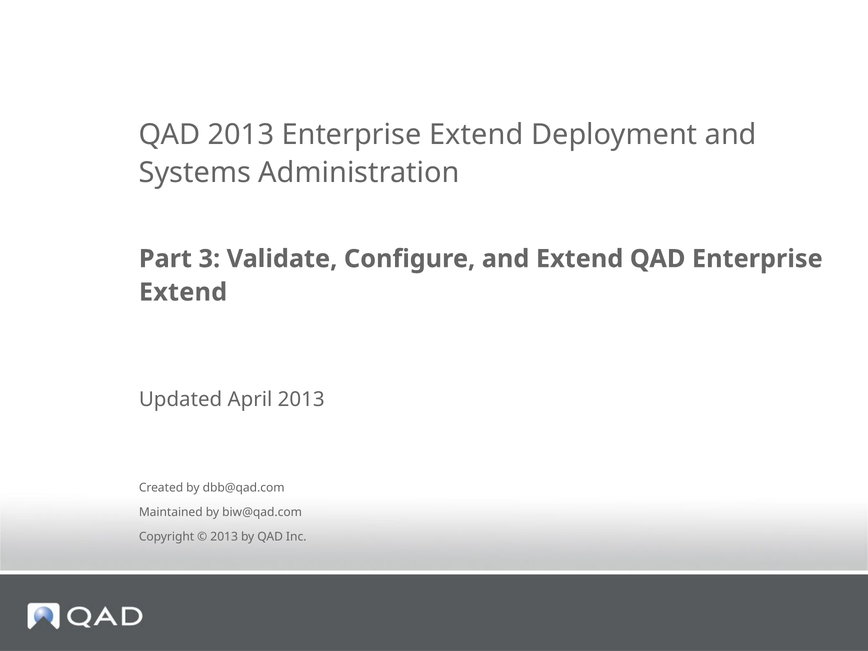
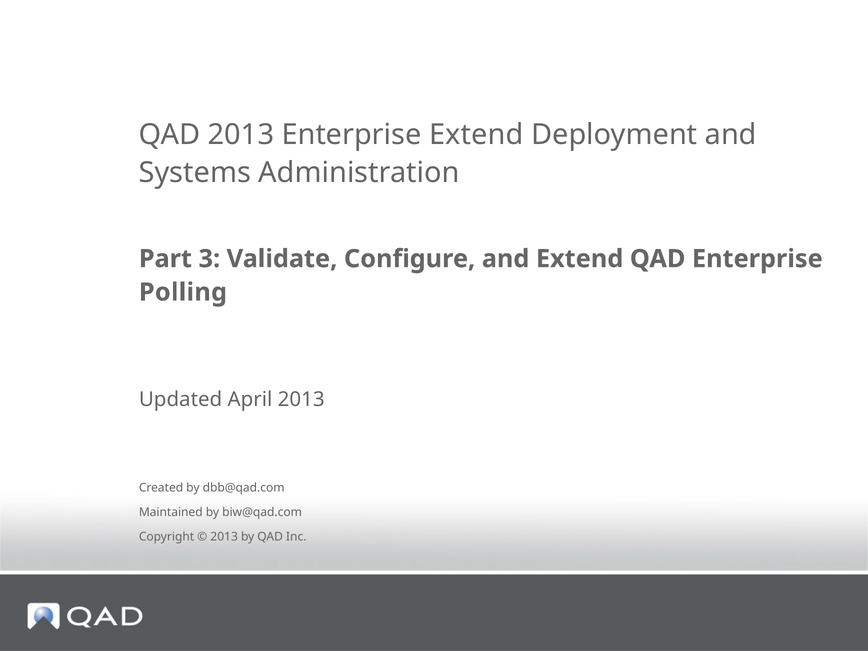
Extend: Extend -> Polling (183, 292)
